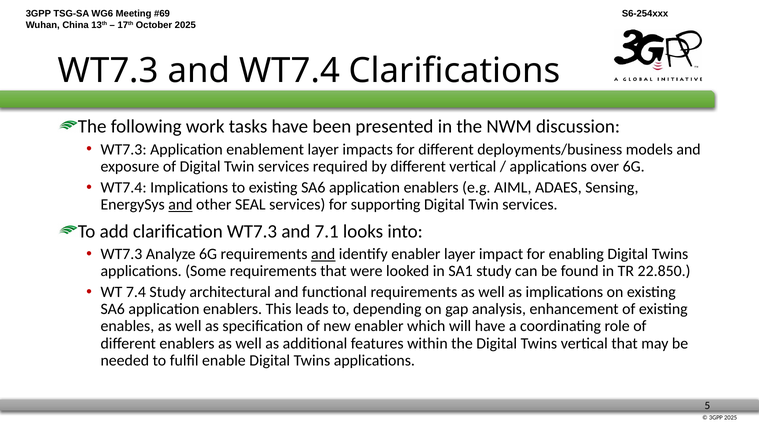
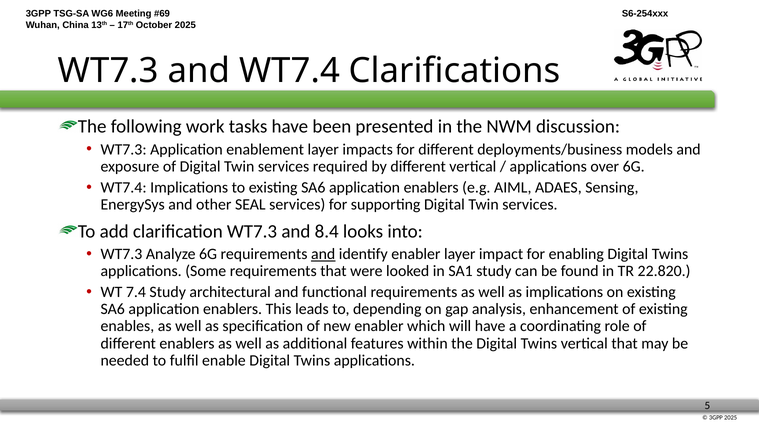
and underline: present -> none (180, 205)
7.1: 7.1 -> 8.4 (327, 231)
22.850: 22.850 -> 22.820 (664, 271)
